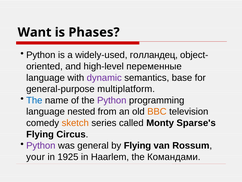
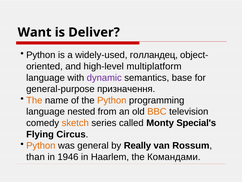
Phases: Phases -> Deliver (94, 32)
переменные: переменные -> multiplatform (154, 66)
multiplatform: multiplatform -> призначення (126, 89)
The colour: blue -> orange (34, 100)
Python colour: purple -> orange (112, 100)
Sparse's: Sparse's -> Special's (196, 123)
Python colour: purple -> orange (41, 145)
by Flying: Flying -> Really (137, 145)
your: your -> than (36, 157)
1925: 1925 -> 1946 (68, 157)
